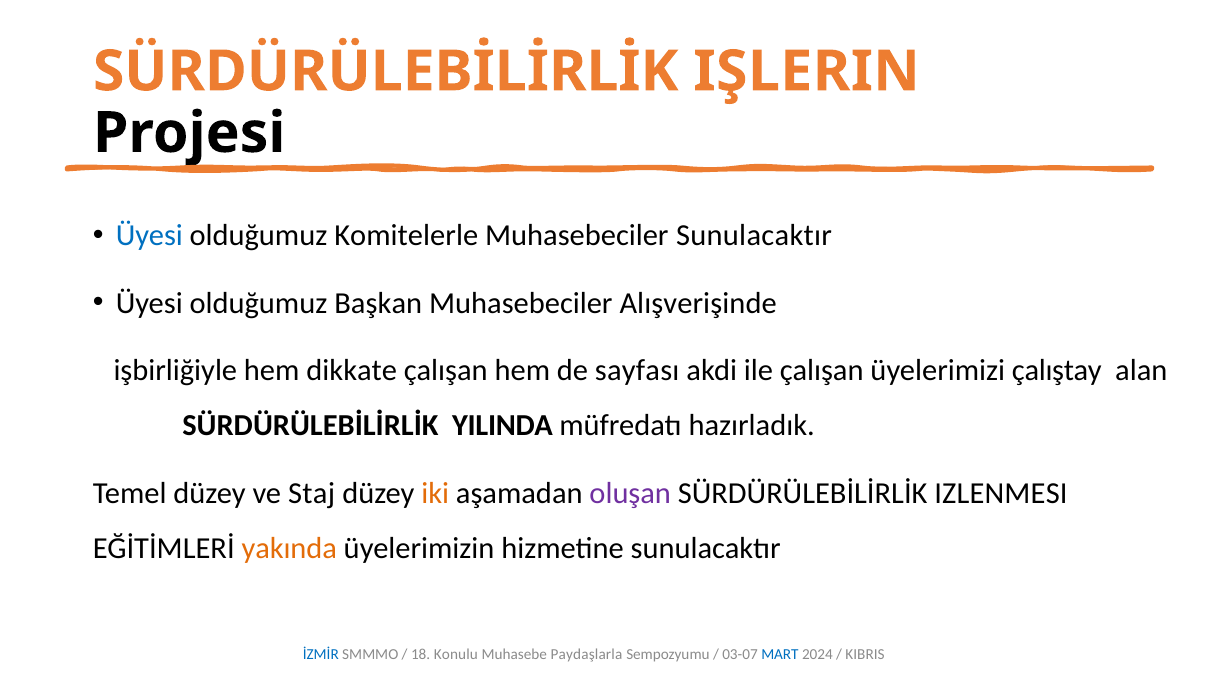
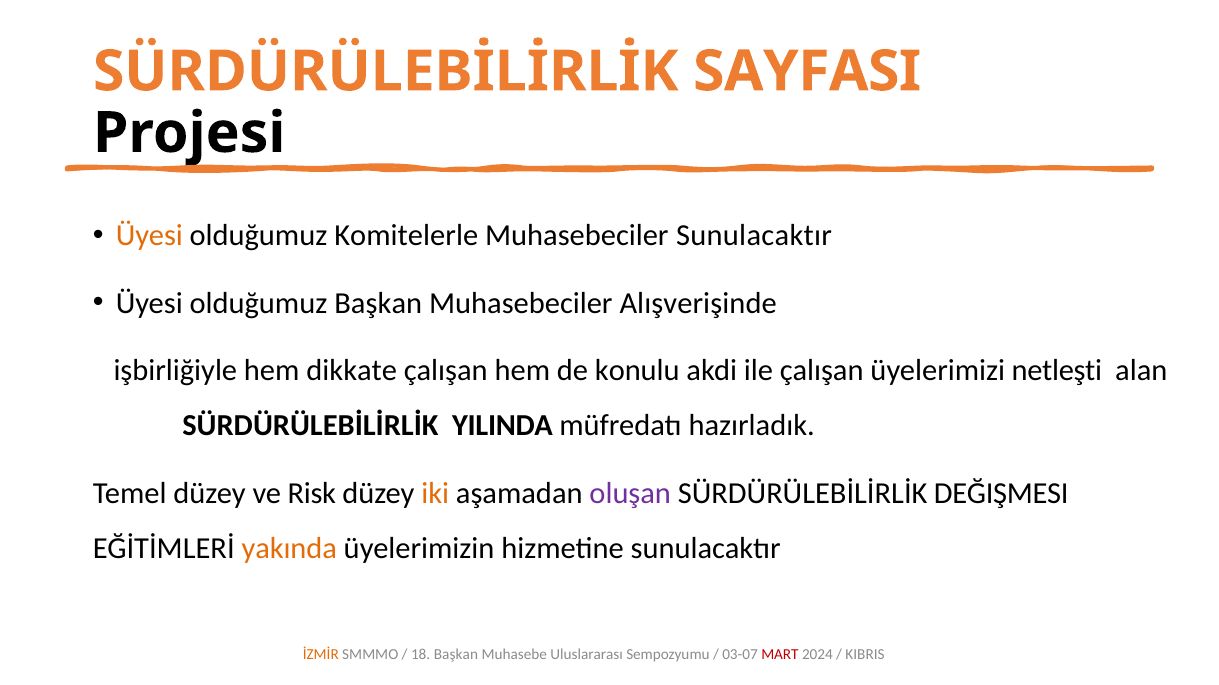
IŞLERIN: IŞLERIN -> SAYFASI (807, 72)
Üyesi colour: blue -> orange (149, 236)
sayfası: sayfası -> konulu (637, 371)
çalıştay: çalıştay -> netleşti (1057, 371)
Staj: Staj -> Risk (312, 494)
IZLENMESI: IZLENMESI -> DEĞIŞMESI (1001, 494)
İZMİR colour: blue -> orange (321, 655)
18 Konulu: Konulu -> Başkan (456, 655)
Paydaşlarla: Paydaşlarla -> Uluslararası (587, 655)
MART colour: blue -> red (780, 655)
